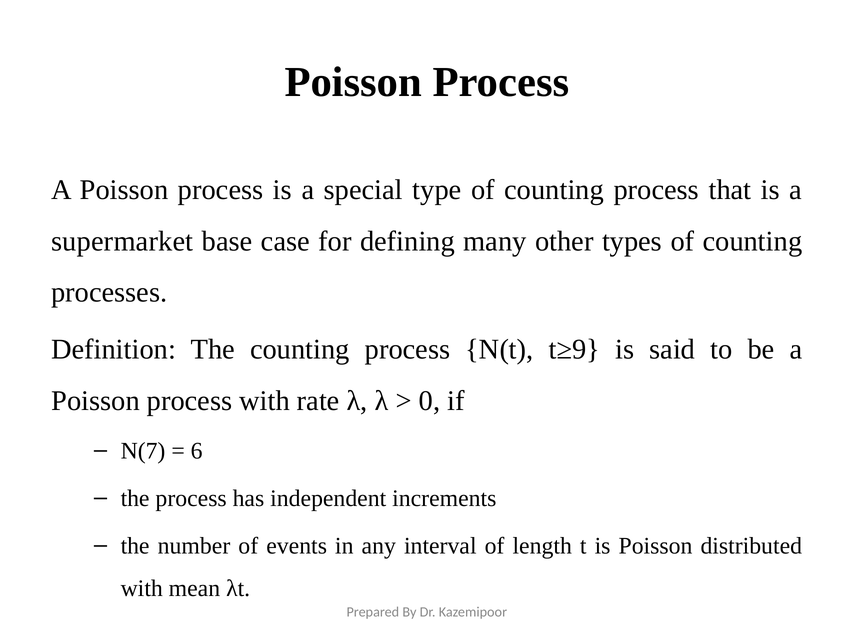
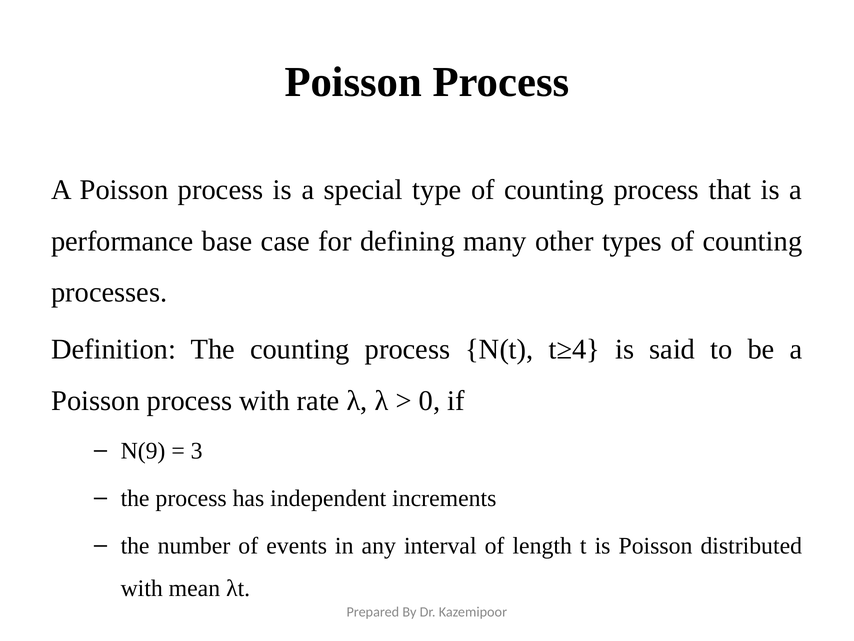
supermarket: supermarket -> performance (122, 241)
t≥9: t≥9 -> t≥4 (574, 349)
N(7: N(7 -> N(9 (143, 450)
6: 6 -> 3 (197, 450)
